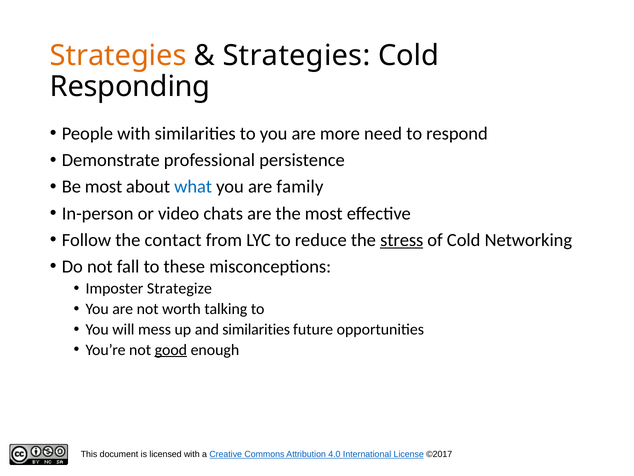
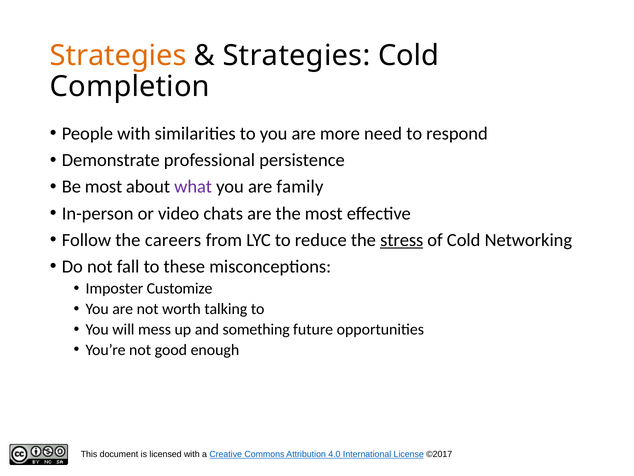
Responding: Responding -> Completion (130, 87)
what colour: blue -> purple (193, 187)
contact: contact -> careers (173, 240)
Strategize: Strategize -> Customize (180, 288)
and similarities: similarities -> something (256, 329)
good underline: present -> none (171, 349)
